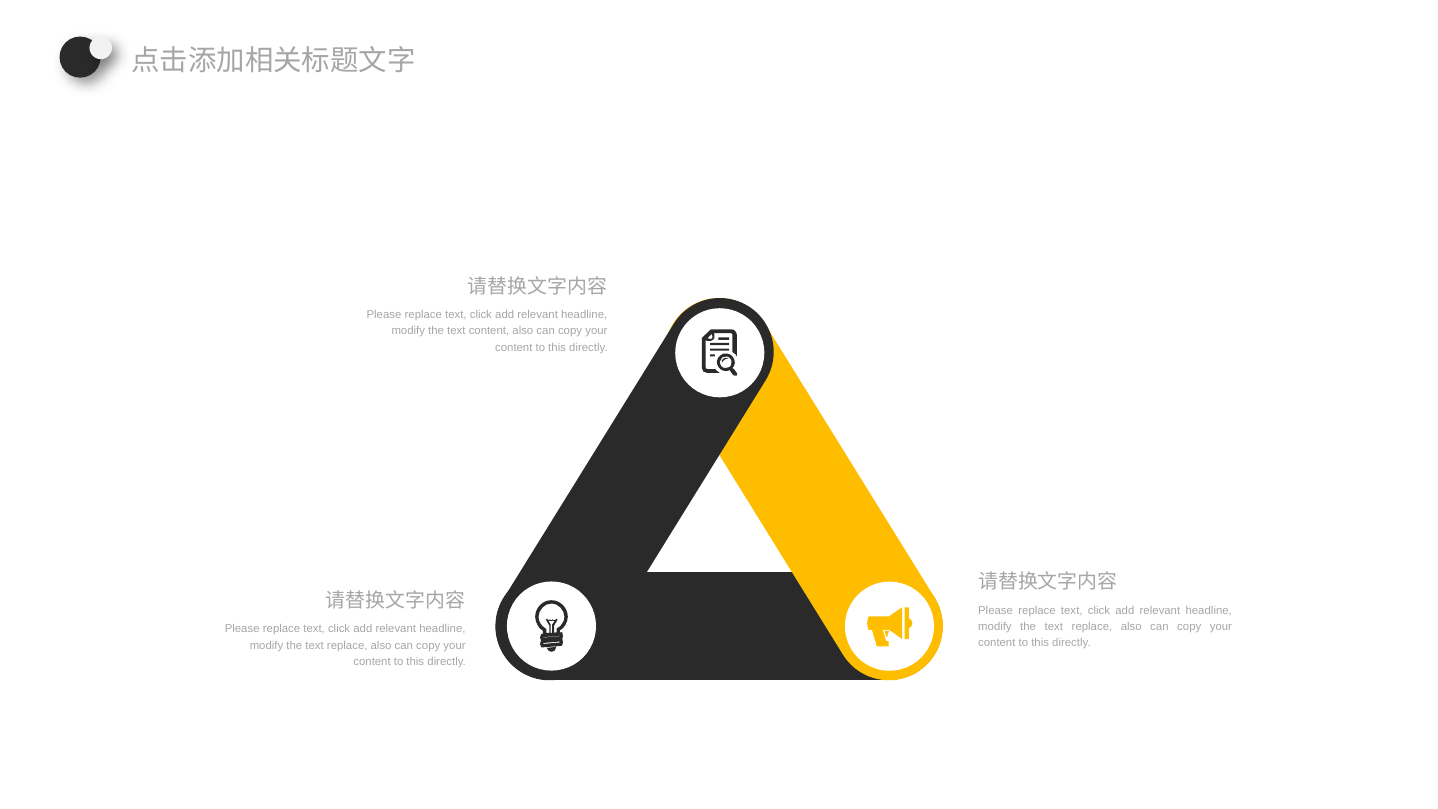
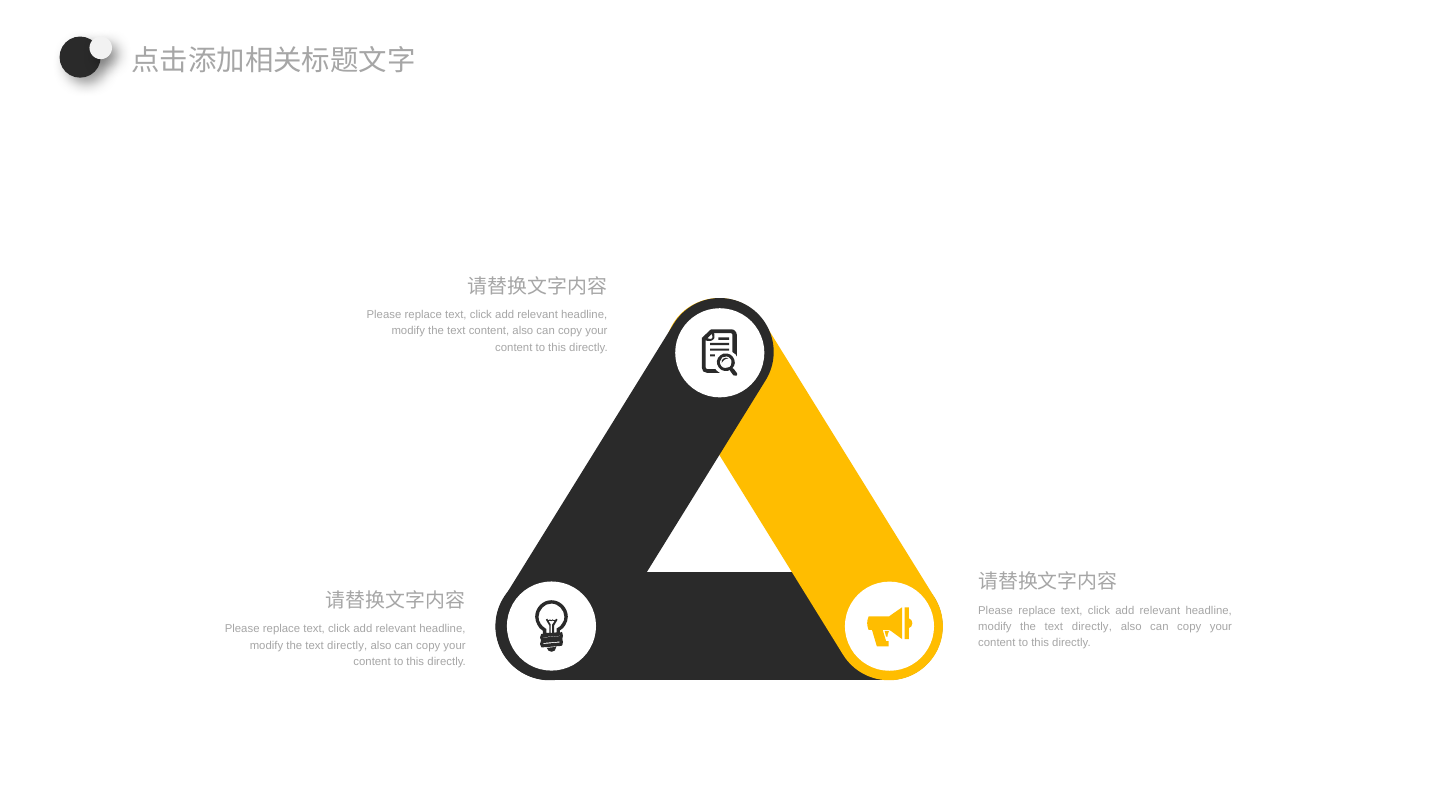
replace: replace -> directly (1092, 627)
replace: replace -> directly (347, 645)
